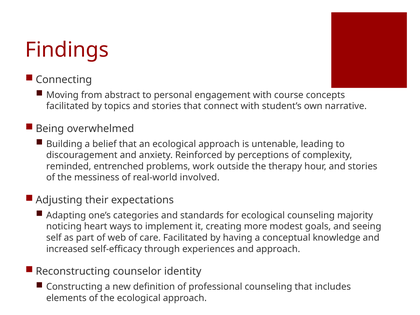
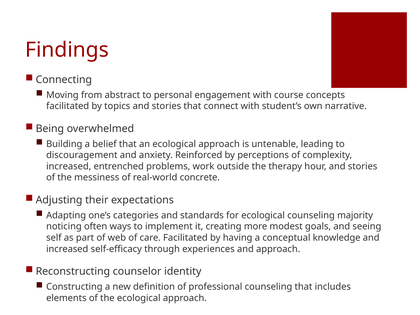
reminded: reminded -> increased (69, 166)
involved: involved -> concrete (200, 178)
heart: heart -> often (96, 227)
